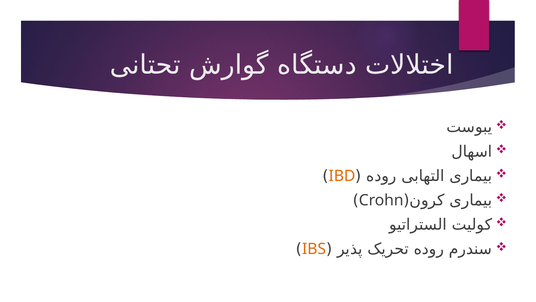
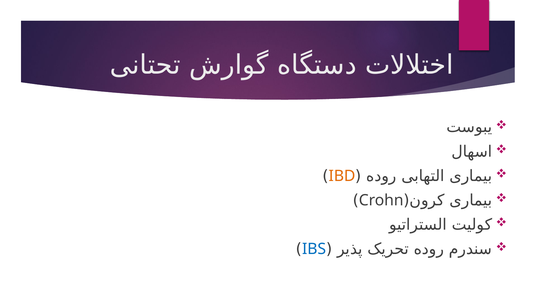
IBS colour: orange -> blue (314, 249)
